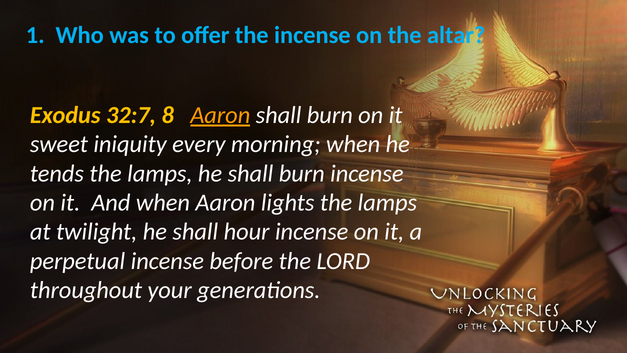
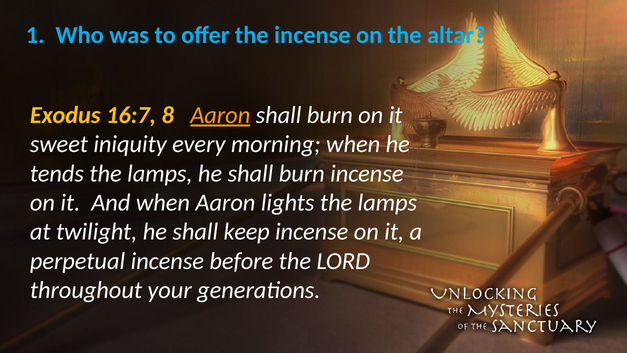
32:7: 32:7 -> 16:7 (131, 115)
hour: hour -> keep (247, 232)
